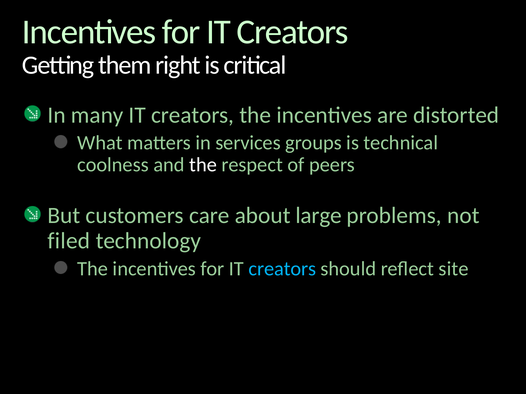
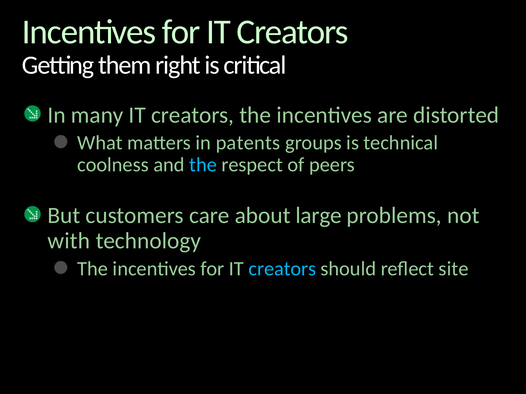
services: services -> patents (248, 143)
the colour: white -> light blue (203, 165)
filed: filed -> with (69, 241)
